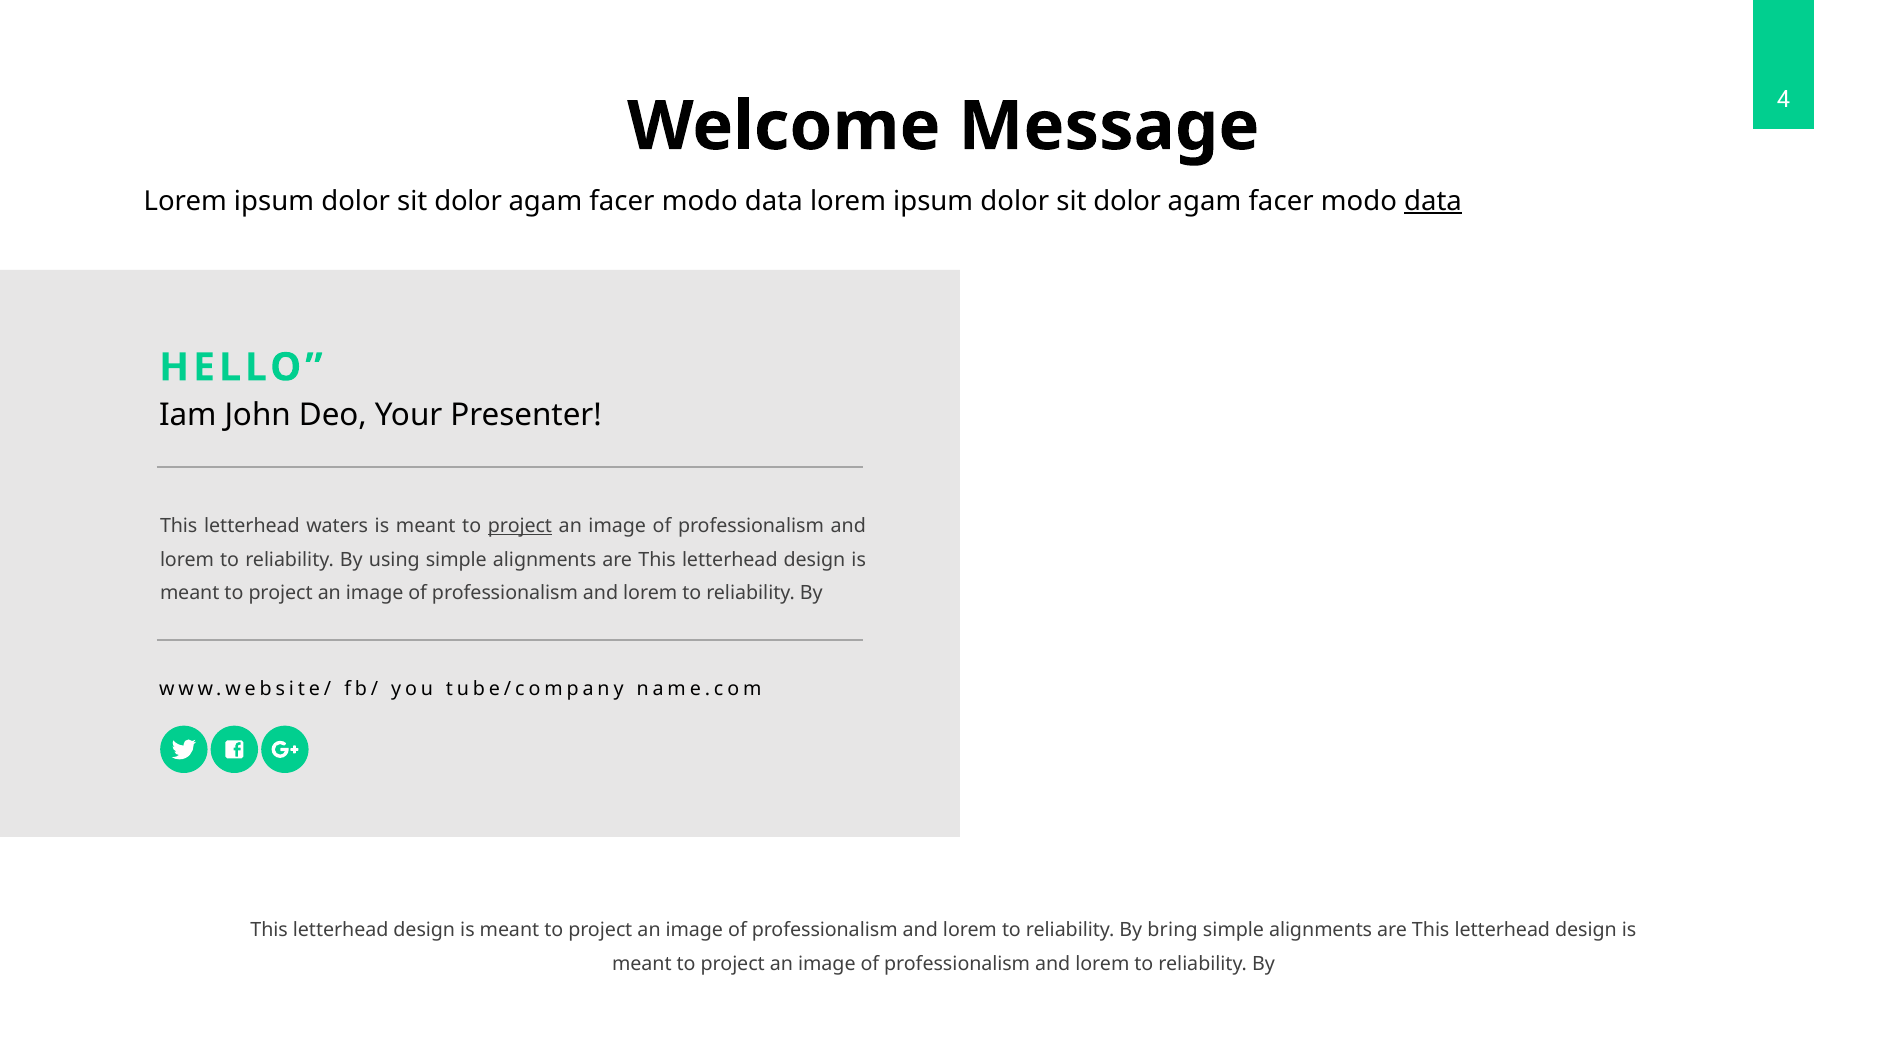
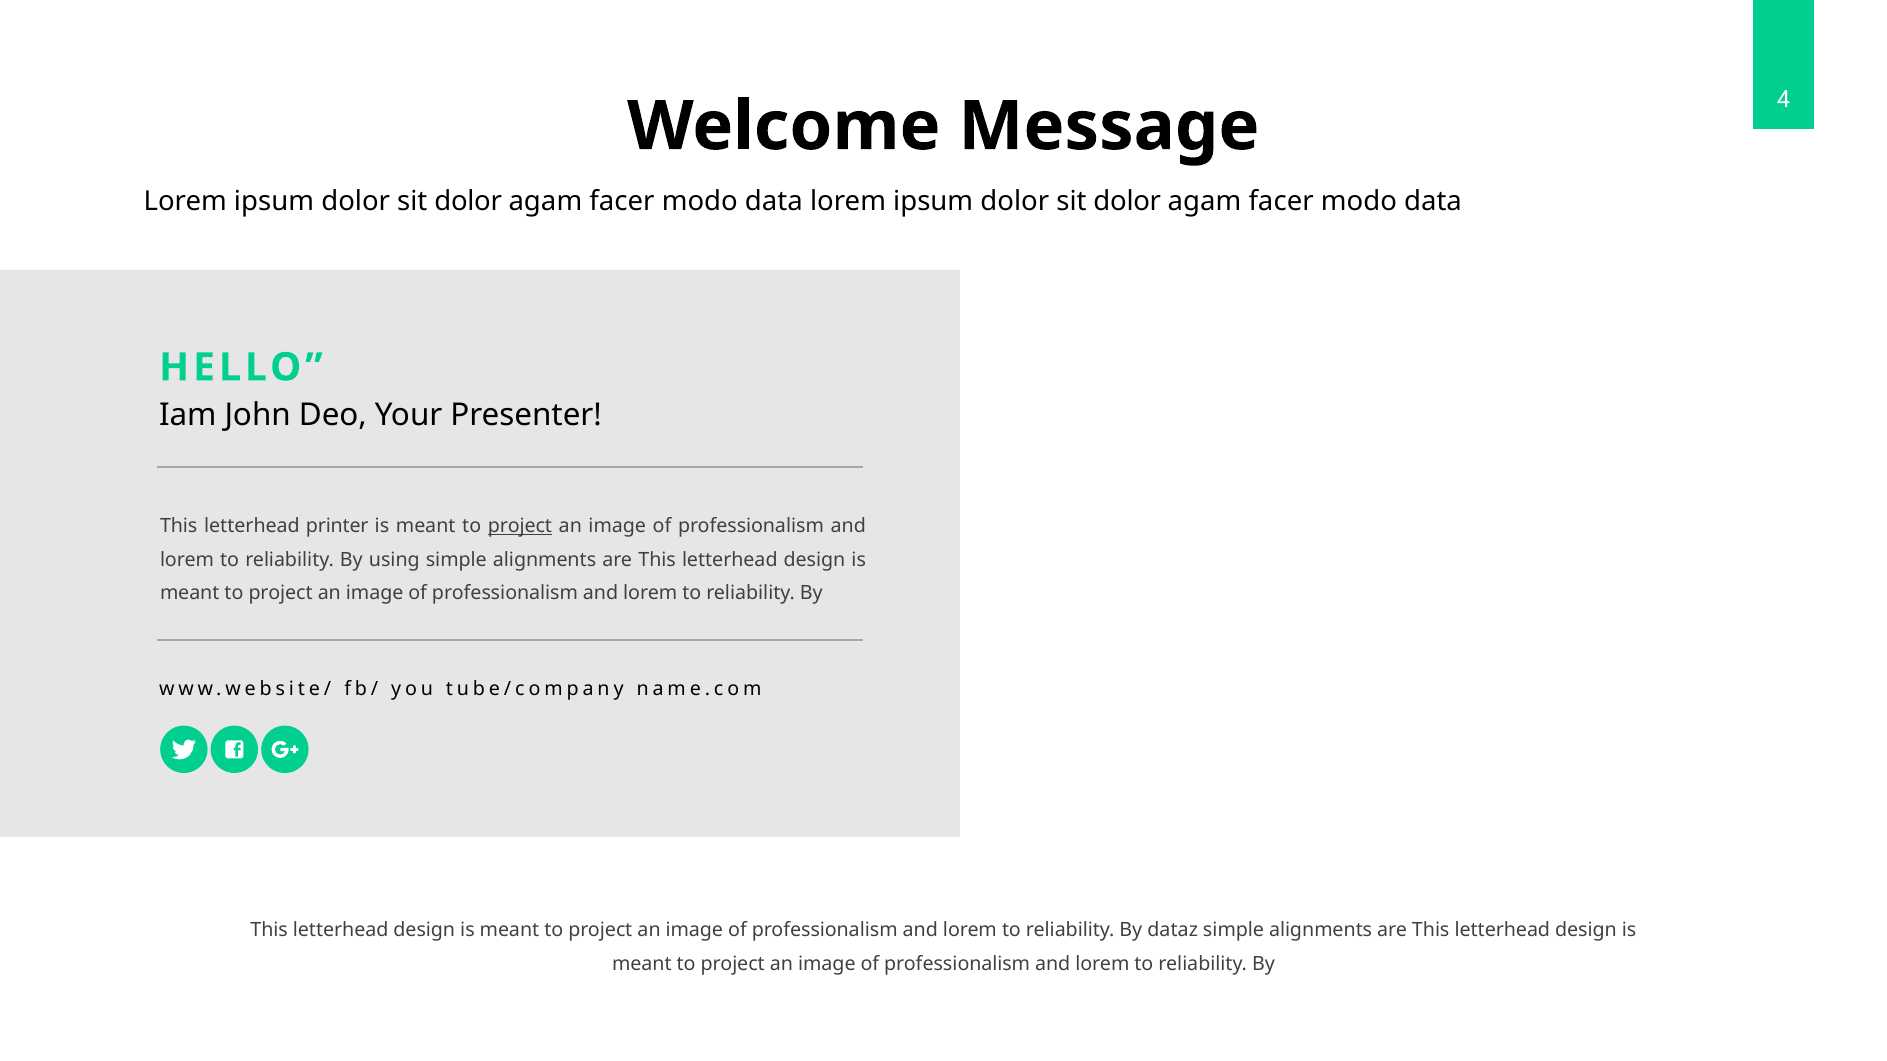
data underline: present -> none (1433, 201)
waters: waters -> printer (337, 527)
bring: bring -> dataz (1173, 931)
